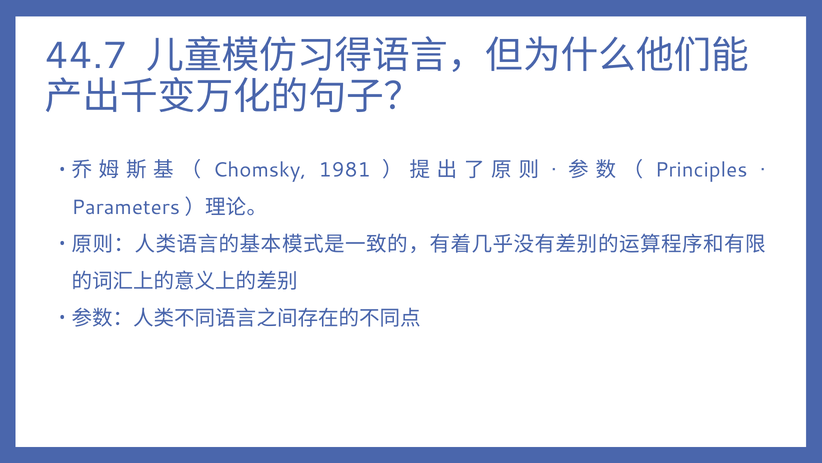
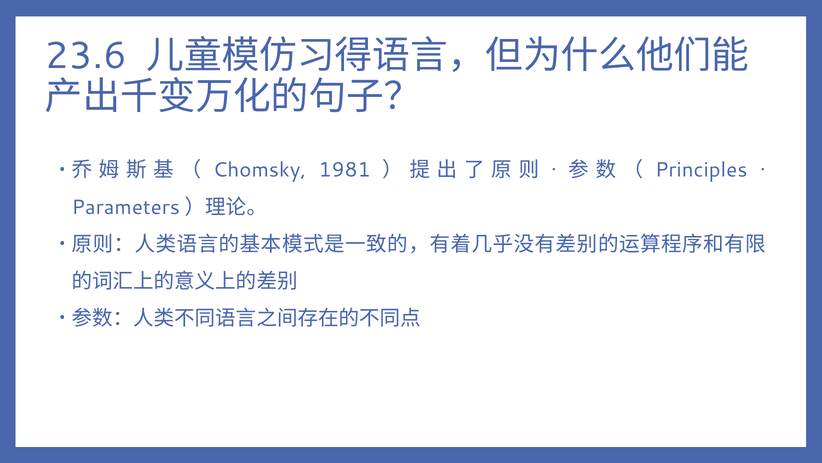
44.7: 44.7 -> 23.6 (86, 56)
